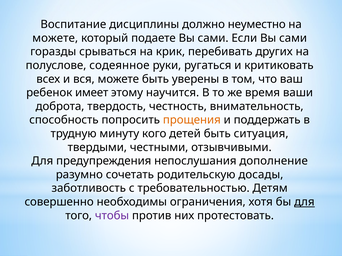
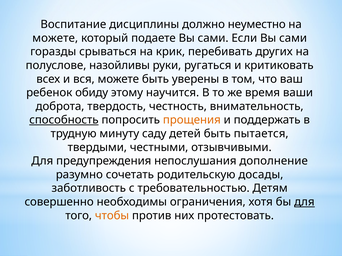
содеянное: содеянное -> назойливы (120, 65)
имеет: имеет -> обиду (92, 93)
способность underline: none -> present (64, 120)
кого: кого -> саду (154, 134)
ситуация: ситуация -> пытается (261, 134)
чтобы colour: purple -> orange (112, 216)
